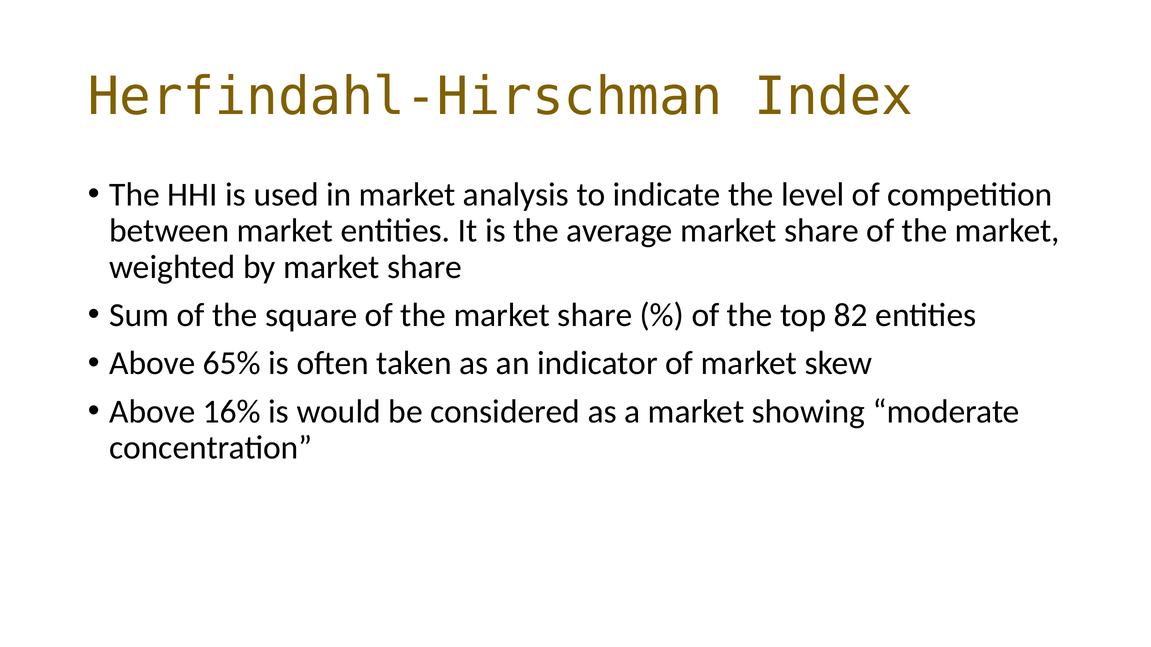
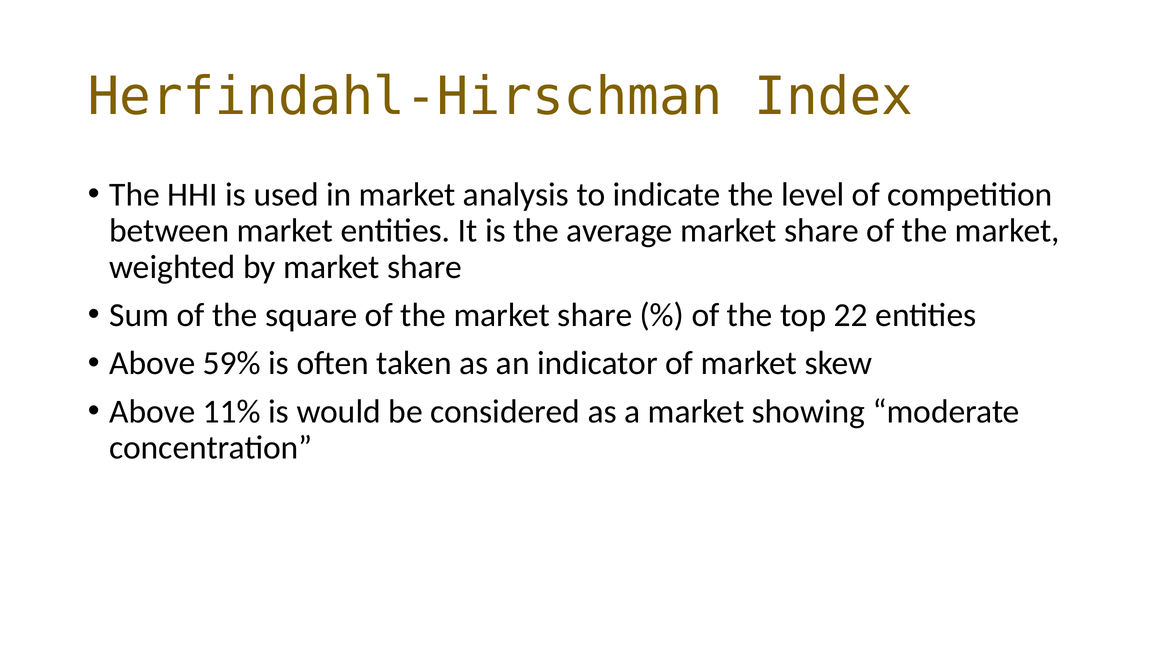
82: 82 -> 22 (851, 315)
65%: 65% -> 59% (232, 364)
16%: 16% -> 11% (232, 412)
